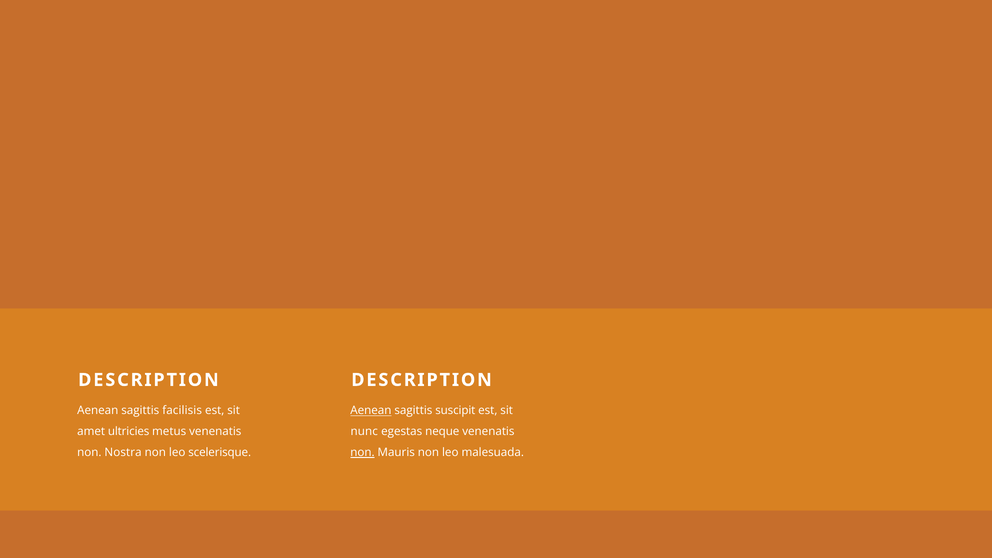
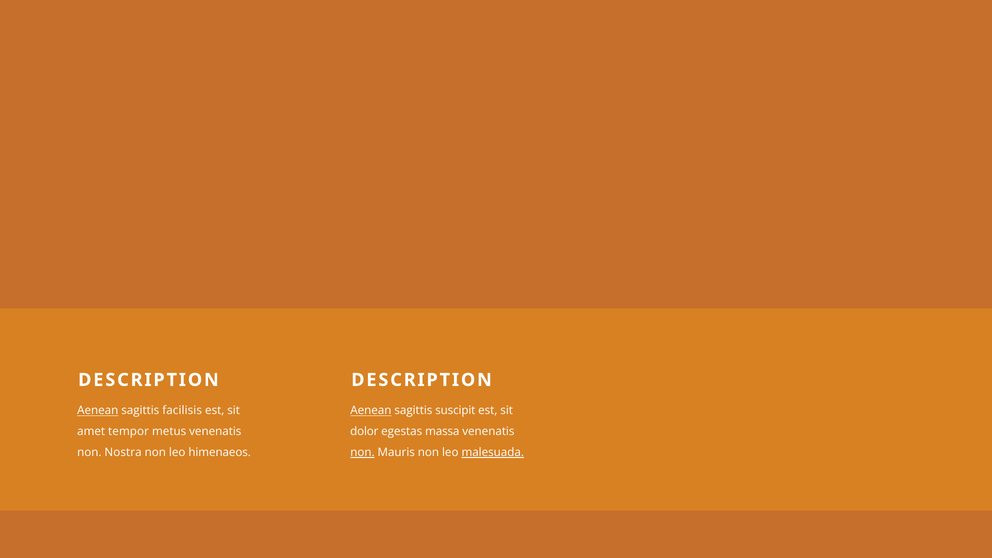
Aenean underline: none -> present (98, 411)
ultricies: ultricies -> tempor (129, 432)
nunc: nunc -> dolor (364, 432)
neque: neque -> massa (442, 432)
scelerisque: scelerisque -> himenaeos (220, 452)
malesuada underline: none -> present (493, 452)
